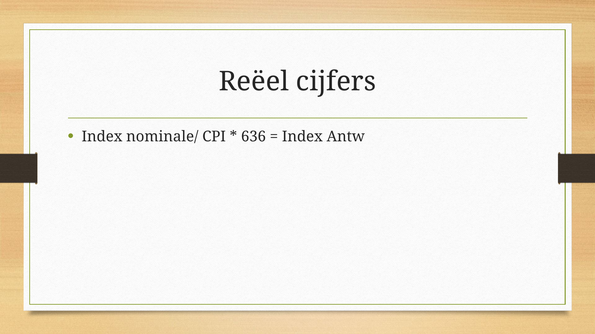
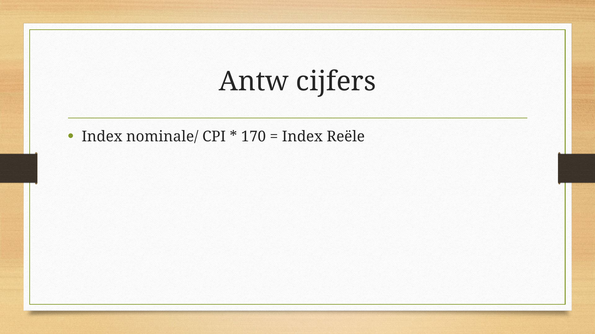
Reëel: Reëel -> Antw (254, 82)
636: 636 -> 170 (253, 137)
Antw: Antw -> Reële (346, 137)
